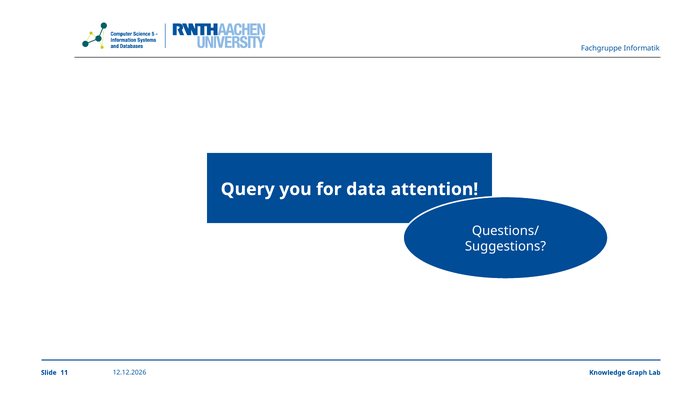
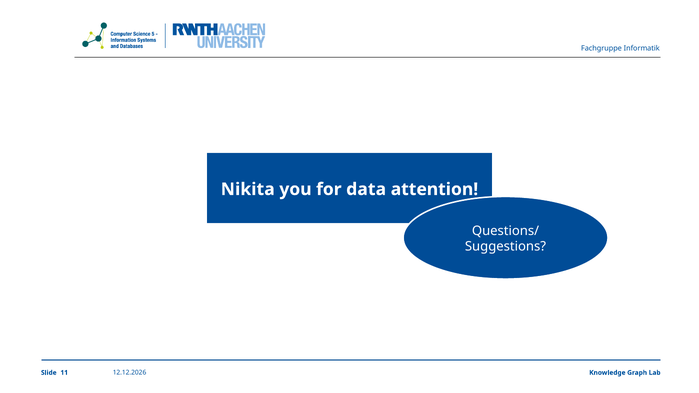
Query: Query -> Nikita (248, 189)
